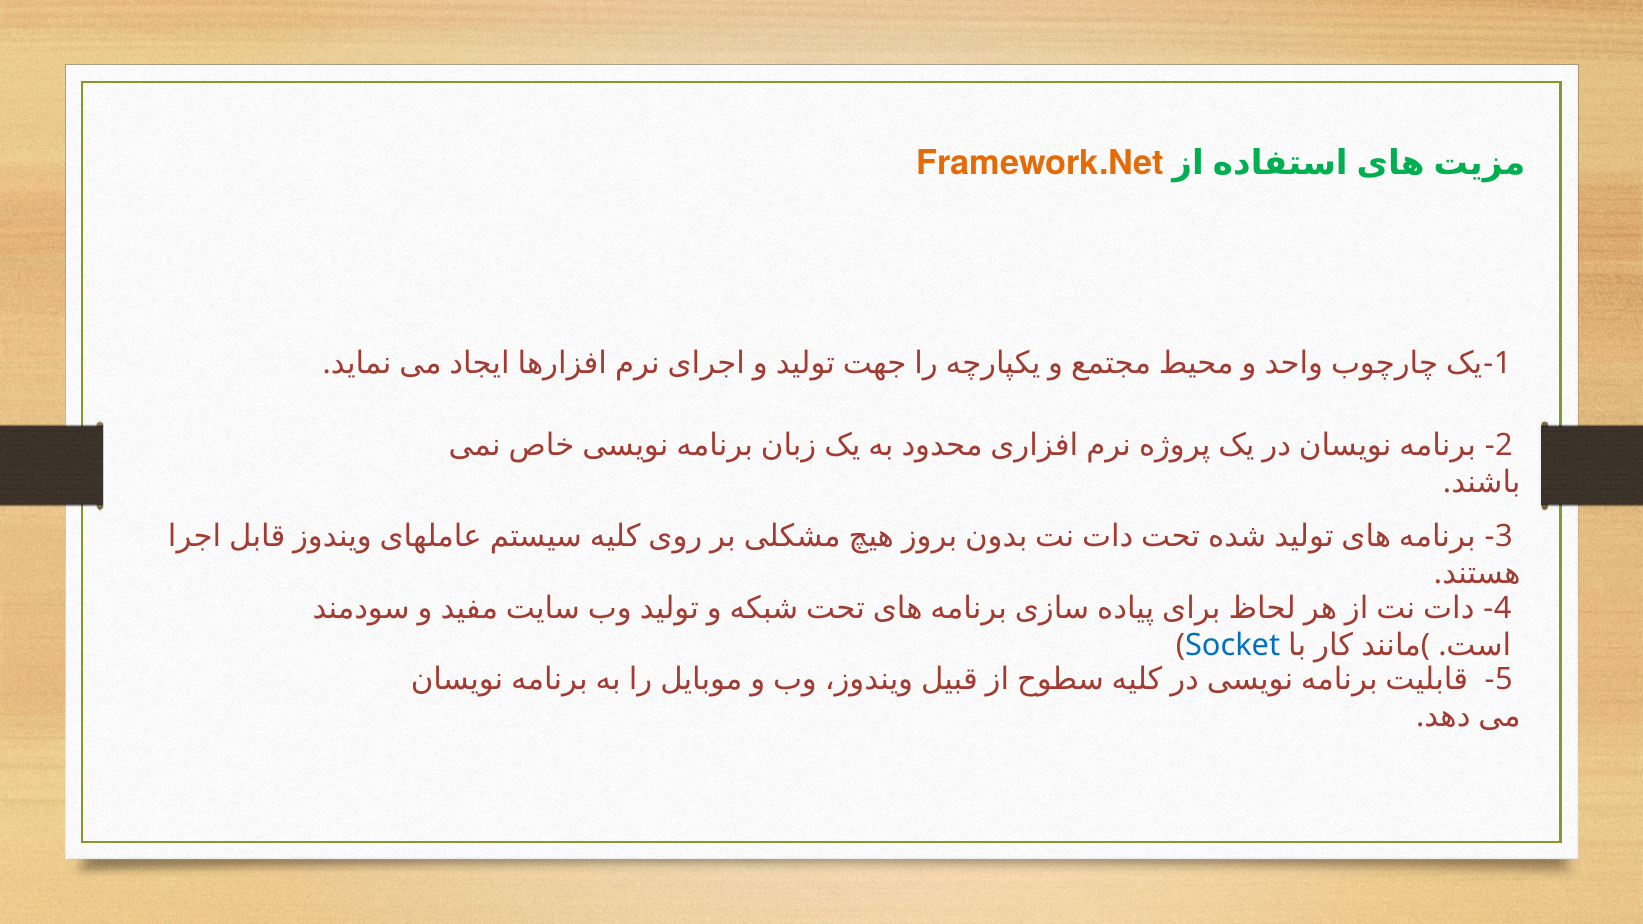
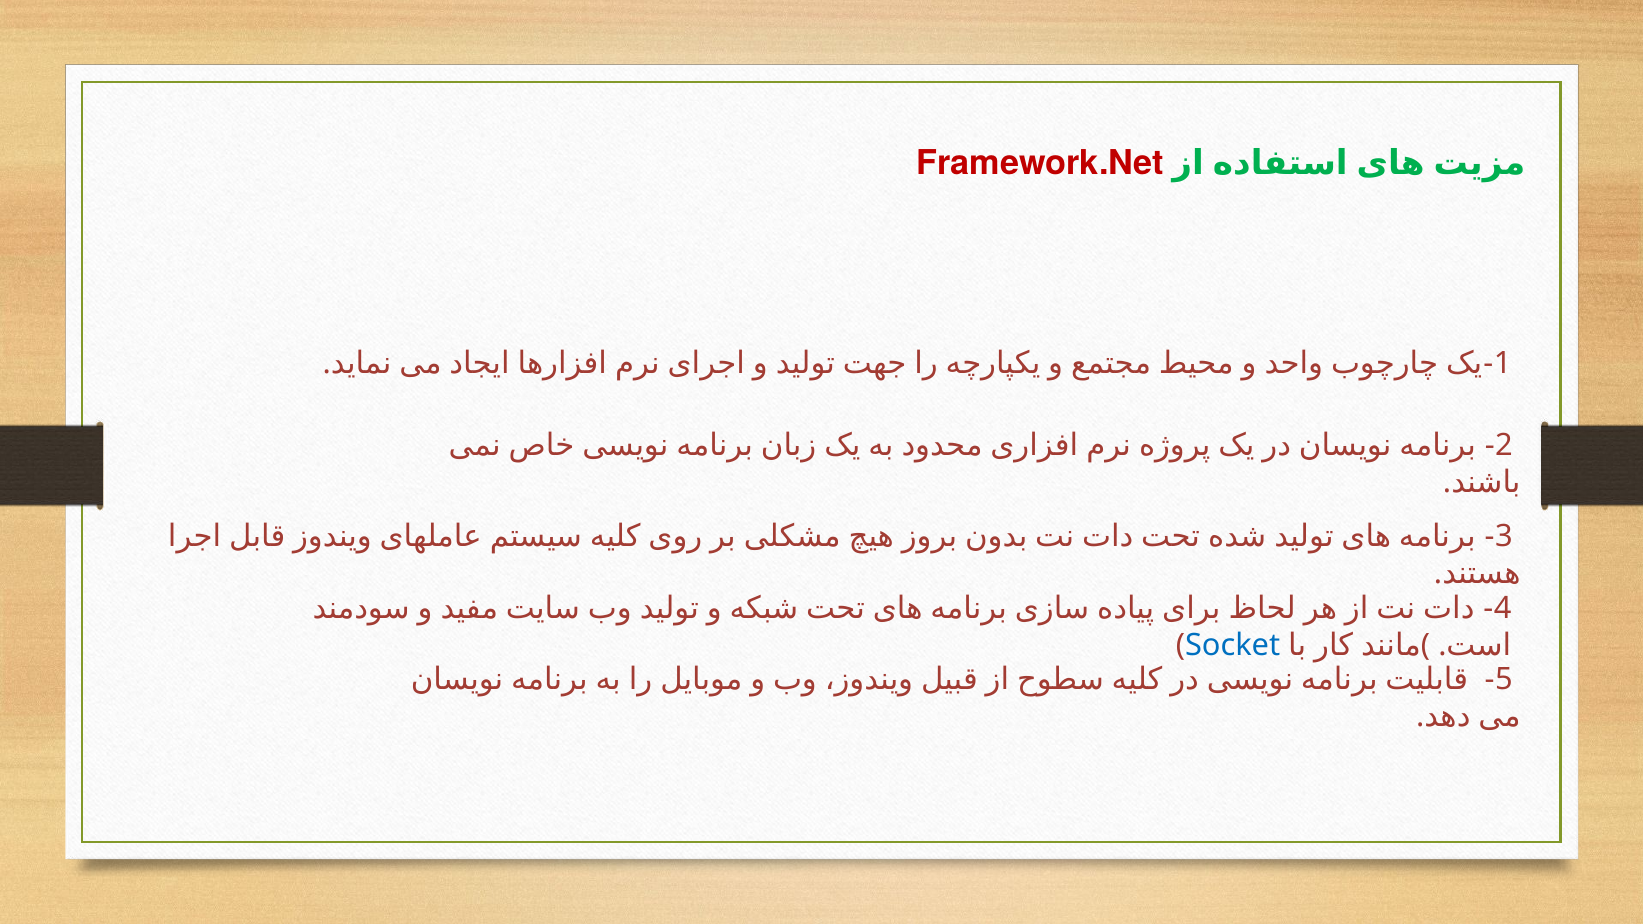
Framework.Net colour: orange -> red (1040, 163)
